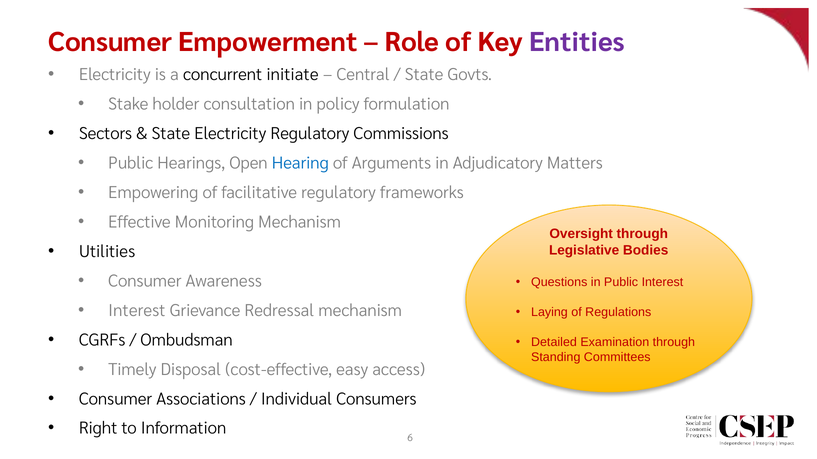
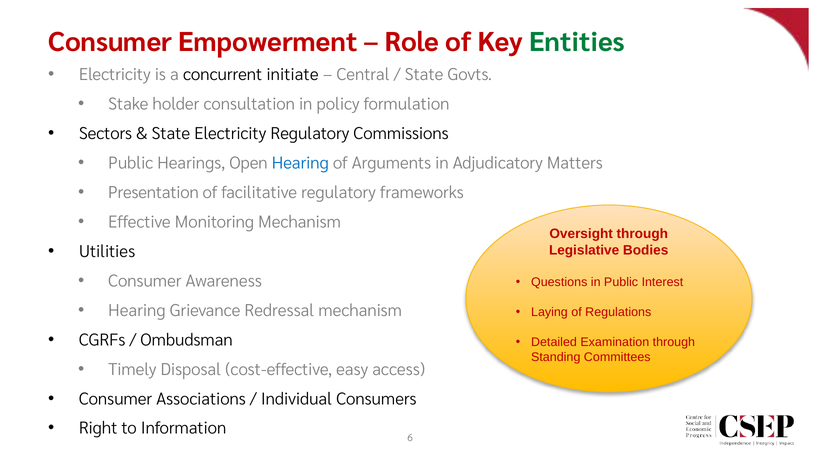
Entities colour: purple -> green (577, 42)
Empowering: Empowering -> Presentation (153, 193)
Interest: Interest -> Hearing (137, 311)
